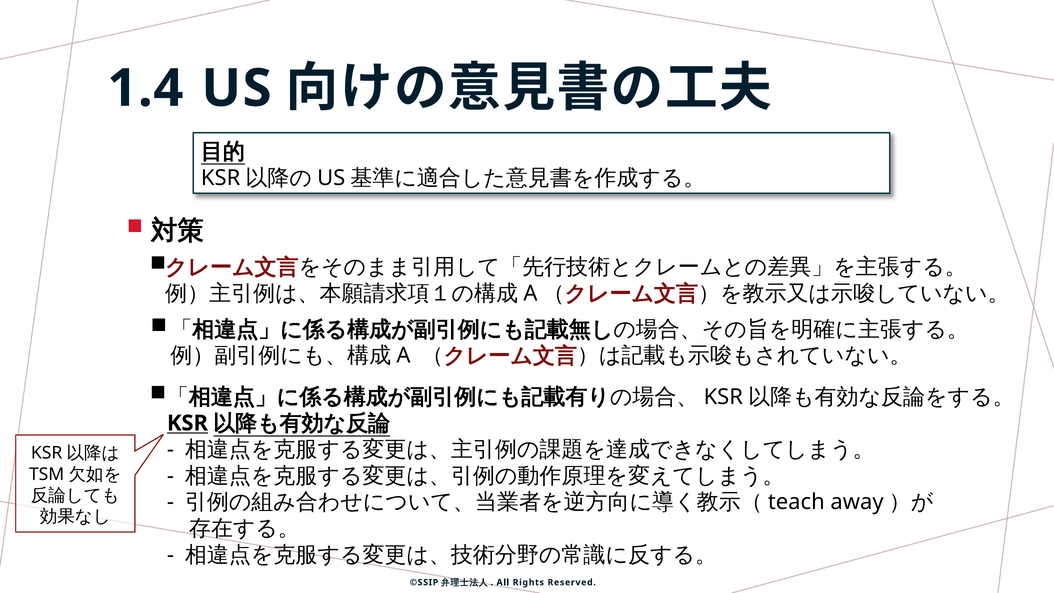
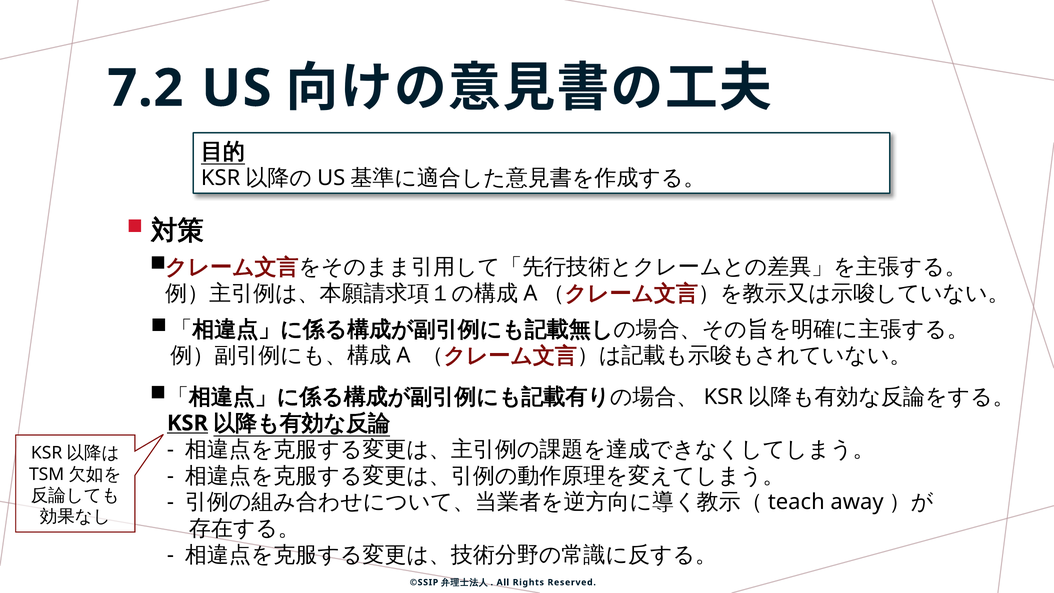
1.4: 1.4 -> 7.2 (145, 88)
